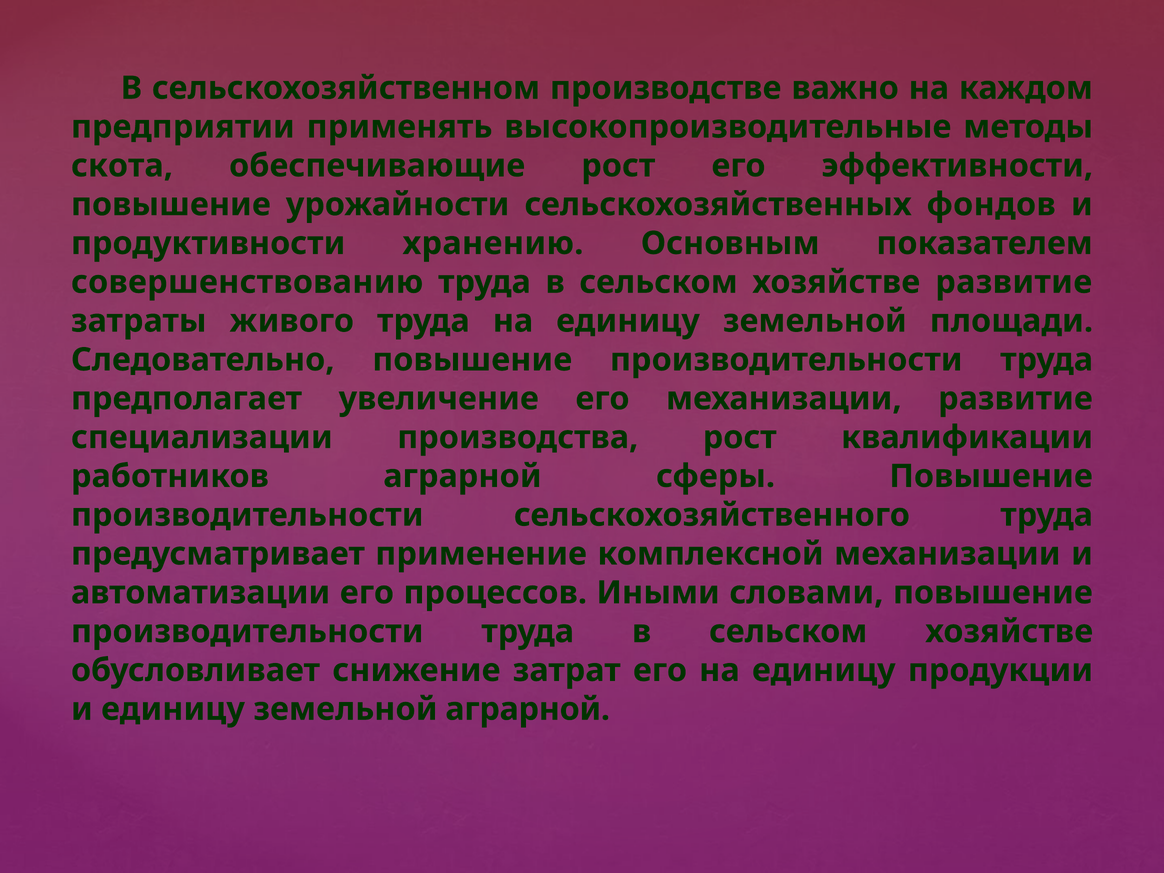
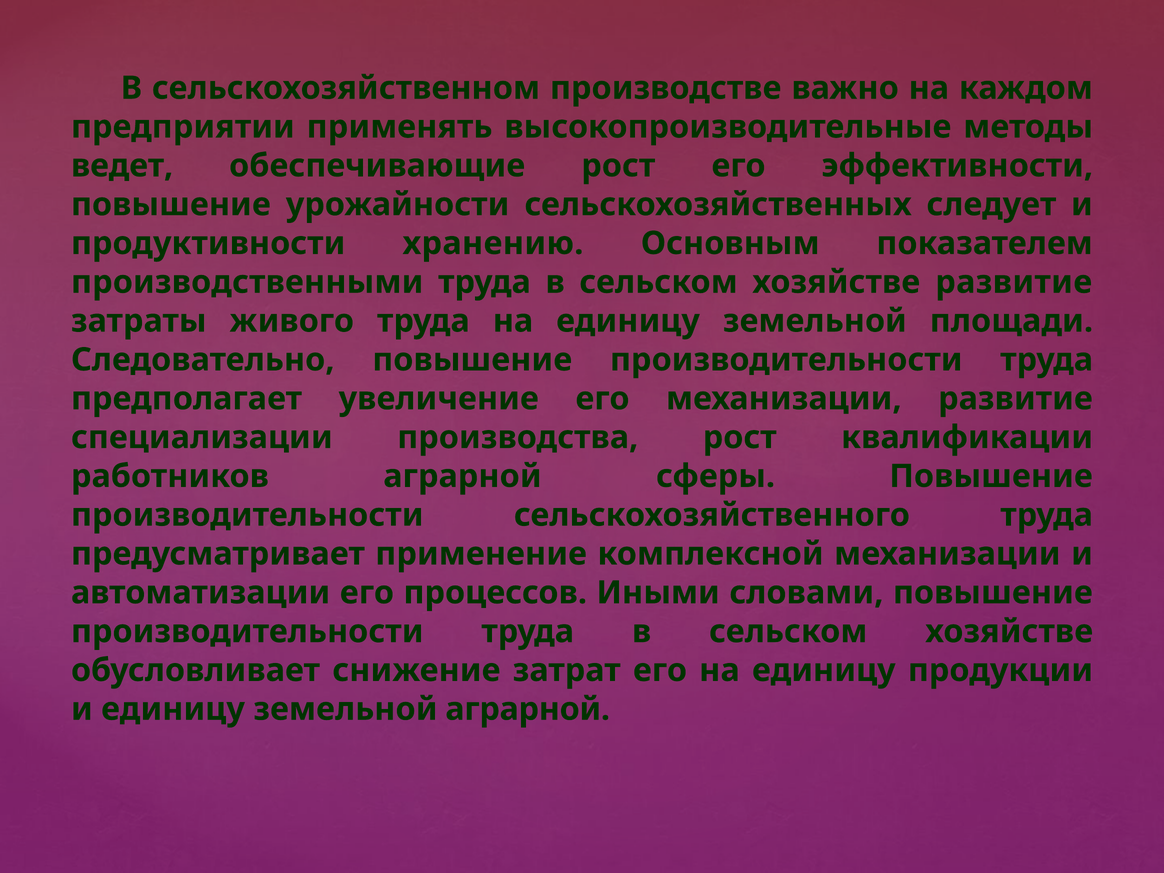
скота: скота -> ведет (122, 166)
фондов: фондов -> следует (991, 205)
совершенствованию: совершенствованию -> производственными (247, 282)
